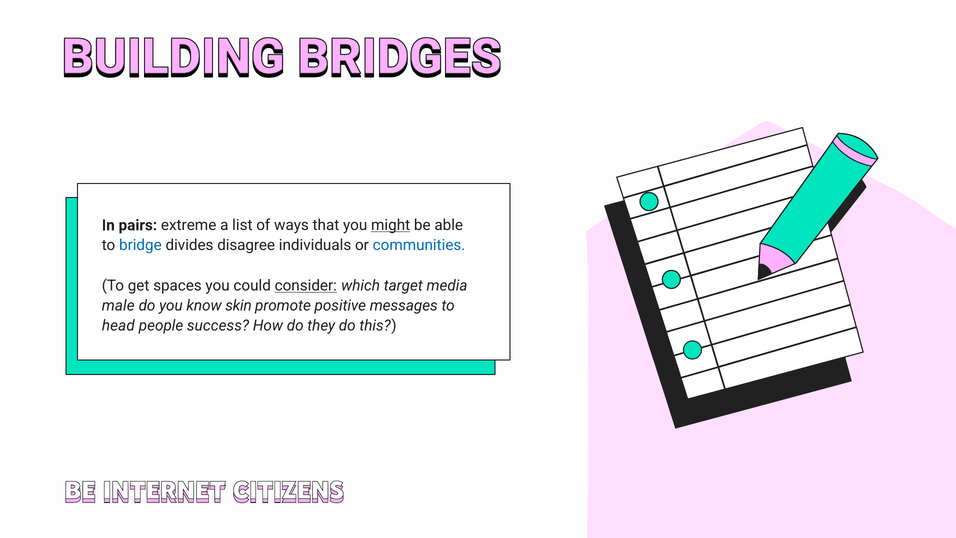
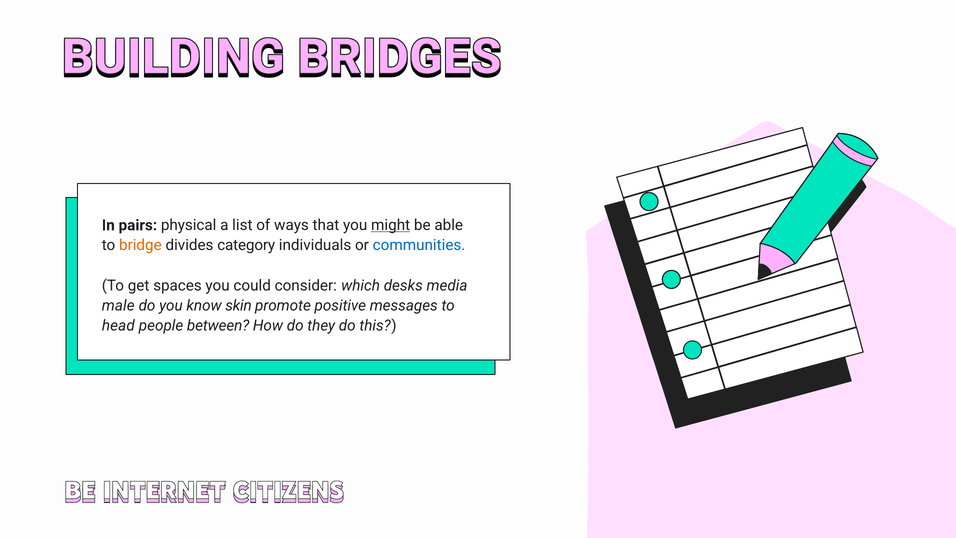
extreme: extreme -> physical (189, 225)
bridge colour: blue -> orange (140, 245)
disagree: disagree -> category (246, 245)
consider underline: present -> none (306, 286)
target: target -> desks (403, 286)
success: success -> between (218, 326)
